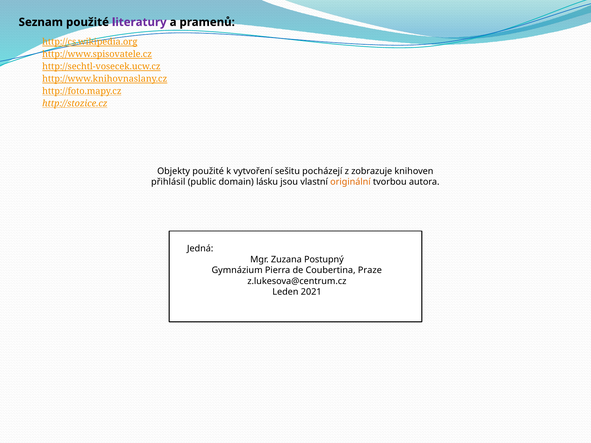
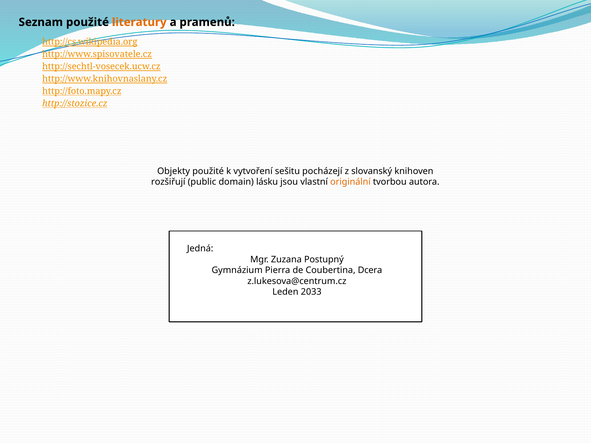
literatury colour: purple -> orange (139, 22)
zobrazuje: zobrazuje -> slovanský (372, 171)
přihlásil: přihlásil -> rozšiřují (168, 182)
Praze: Praze -> Dcera (370, 270)
2021: 2021 -> 2033 (311, 292)
